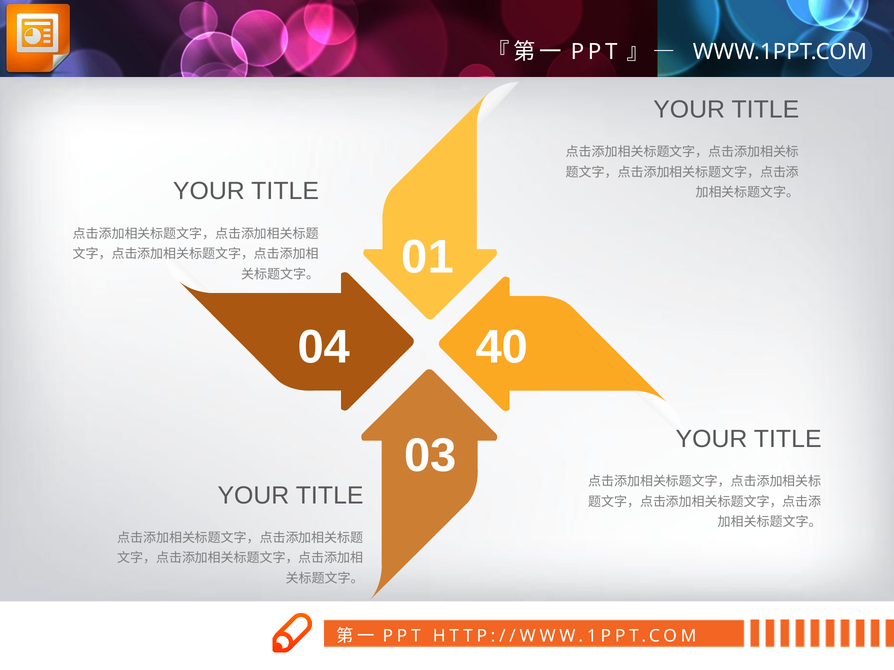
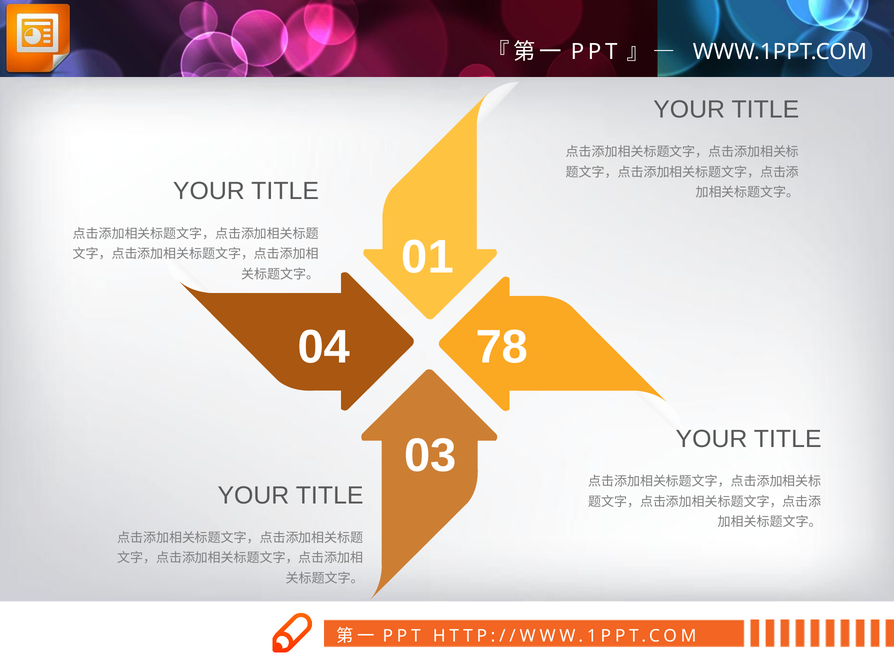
40: 40 -> 78 (502, 347)
